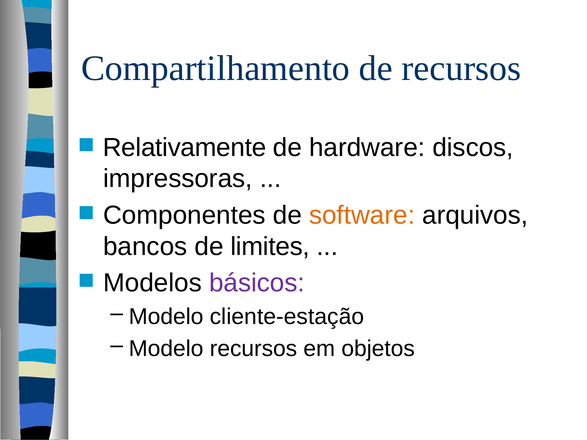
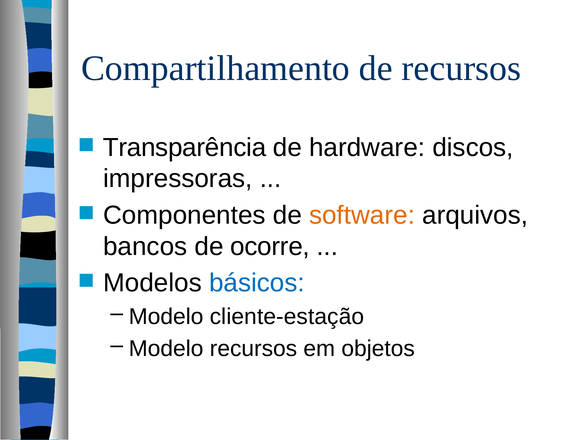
Relativamente: Relativamente -> Transparência (184, 147)
limites: limites -> ocorre (270, 247)
básicos colour: purple -> blue (257, 283)
